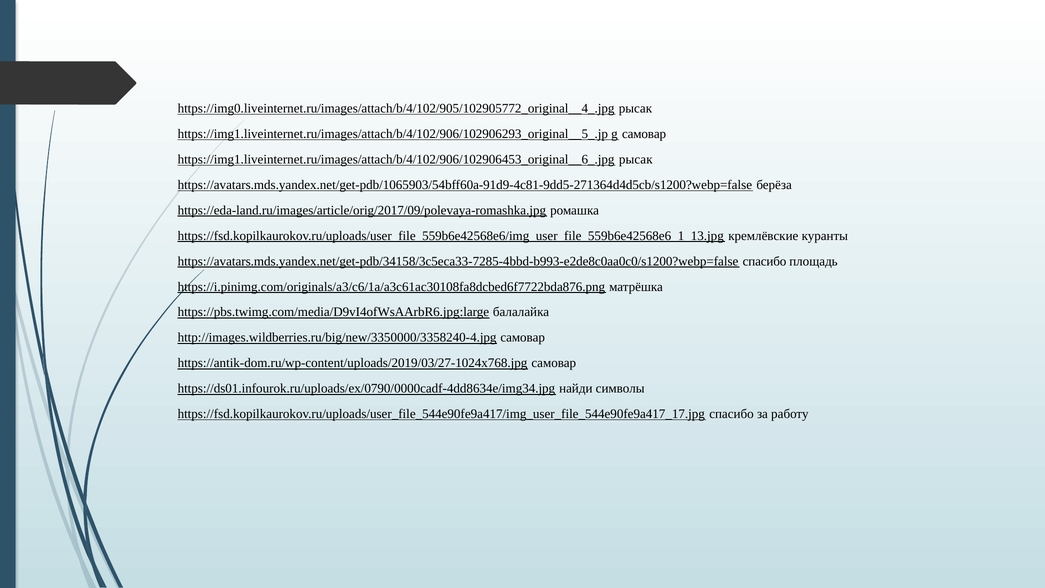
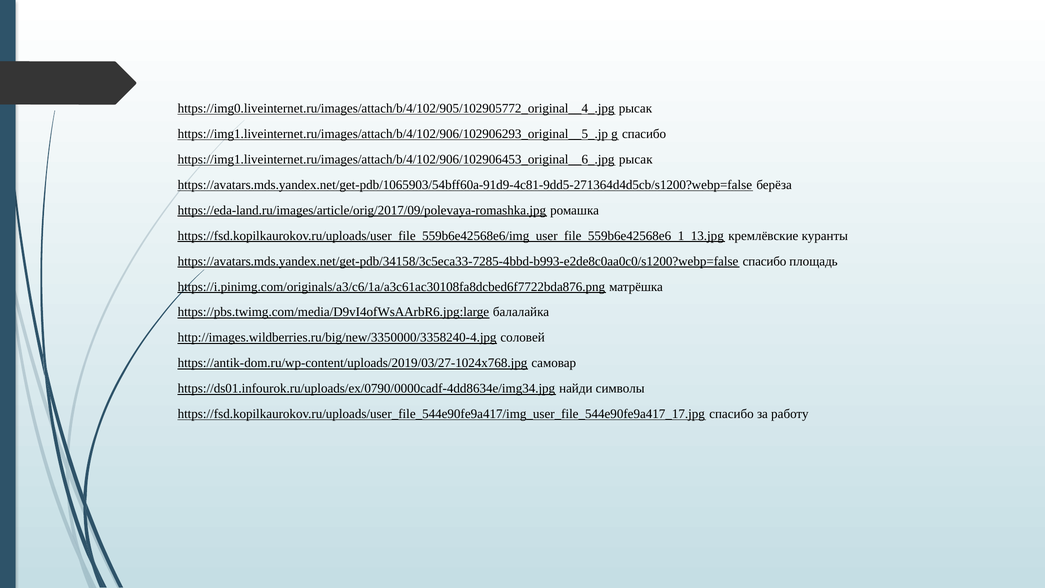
g самовар: самовар -> спасибо (644, 134)
http://images.wildberries.ru/big/new/3350000/3358240-4.jpg самовар: самовар -> соловей (523, 338)
